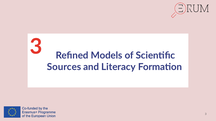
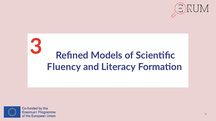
Sources: Sources -> Fluency (64, 67)
